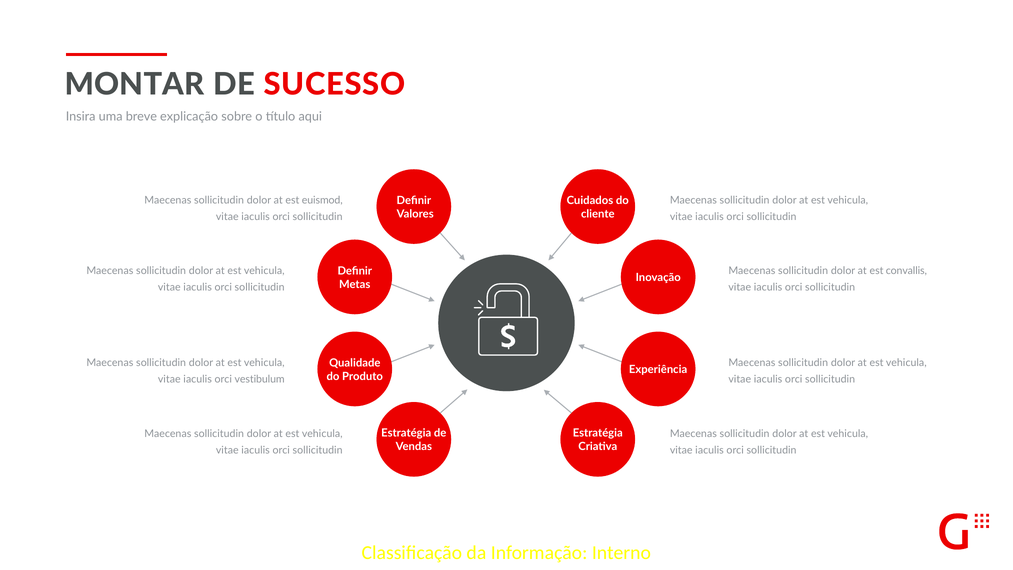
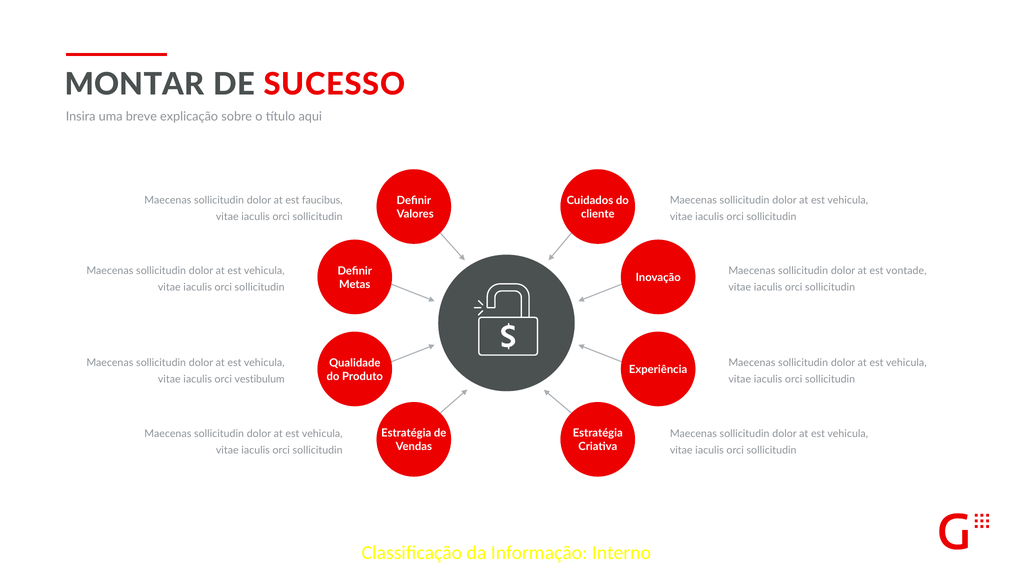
euismod: euismod -> faucibus (322, 200)
convallis: convallis -> vontade (906, 271)
